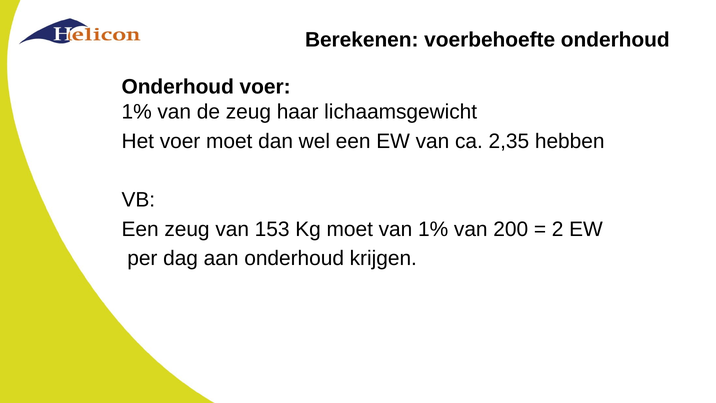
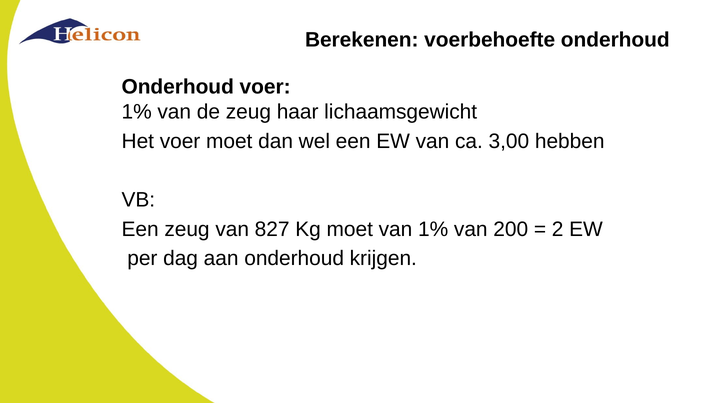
2,35: 2,35 -> 3,00 (509, 141)
153: 153 -> 827 (272, 229)
